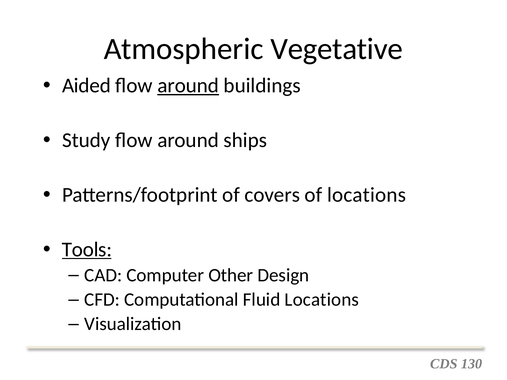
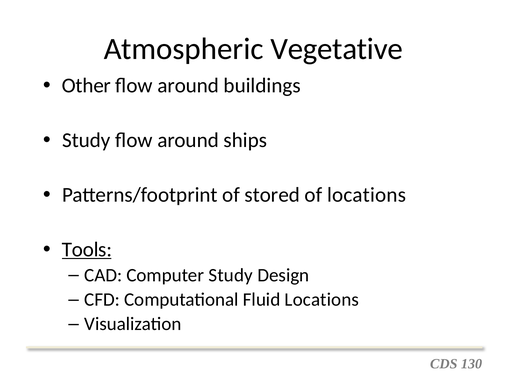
Aided: Aided -> Other (86, 86)
around underline: present -> none (188, 86)
covers: covers -> stored (272, 195)
Computer Other: Other -> Study (231, 275)
